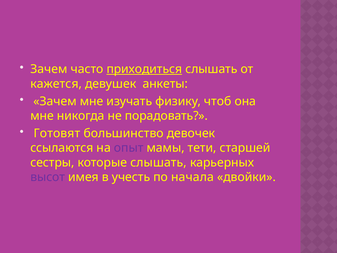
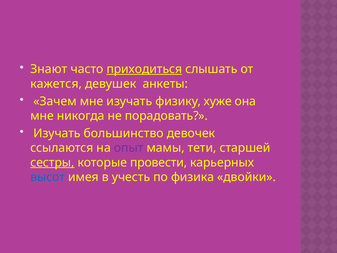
Зачем: Зачем -> Знают (49, 69)
чтоб: чтоб -> хуже (218, 101)
Готовят: Готовят -> Изучать (57, 133)
сестры underline: none -> present (52, 162)
которые слышать: слышать -> провести (159, 162)
высот colour: purple -> blue (48, 177)
начала: начала -> физика (193, 177)
